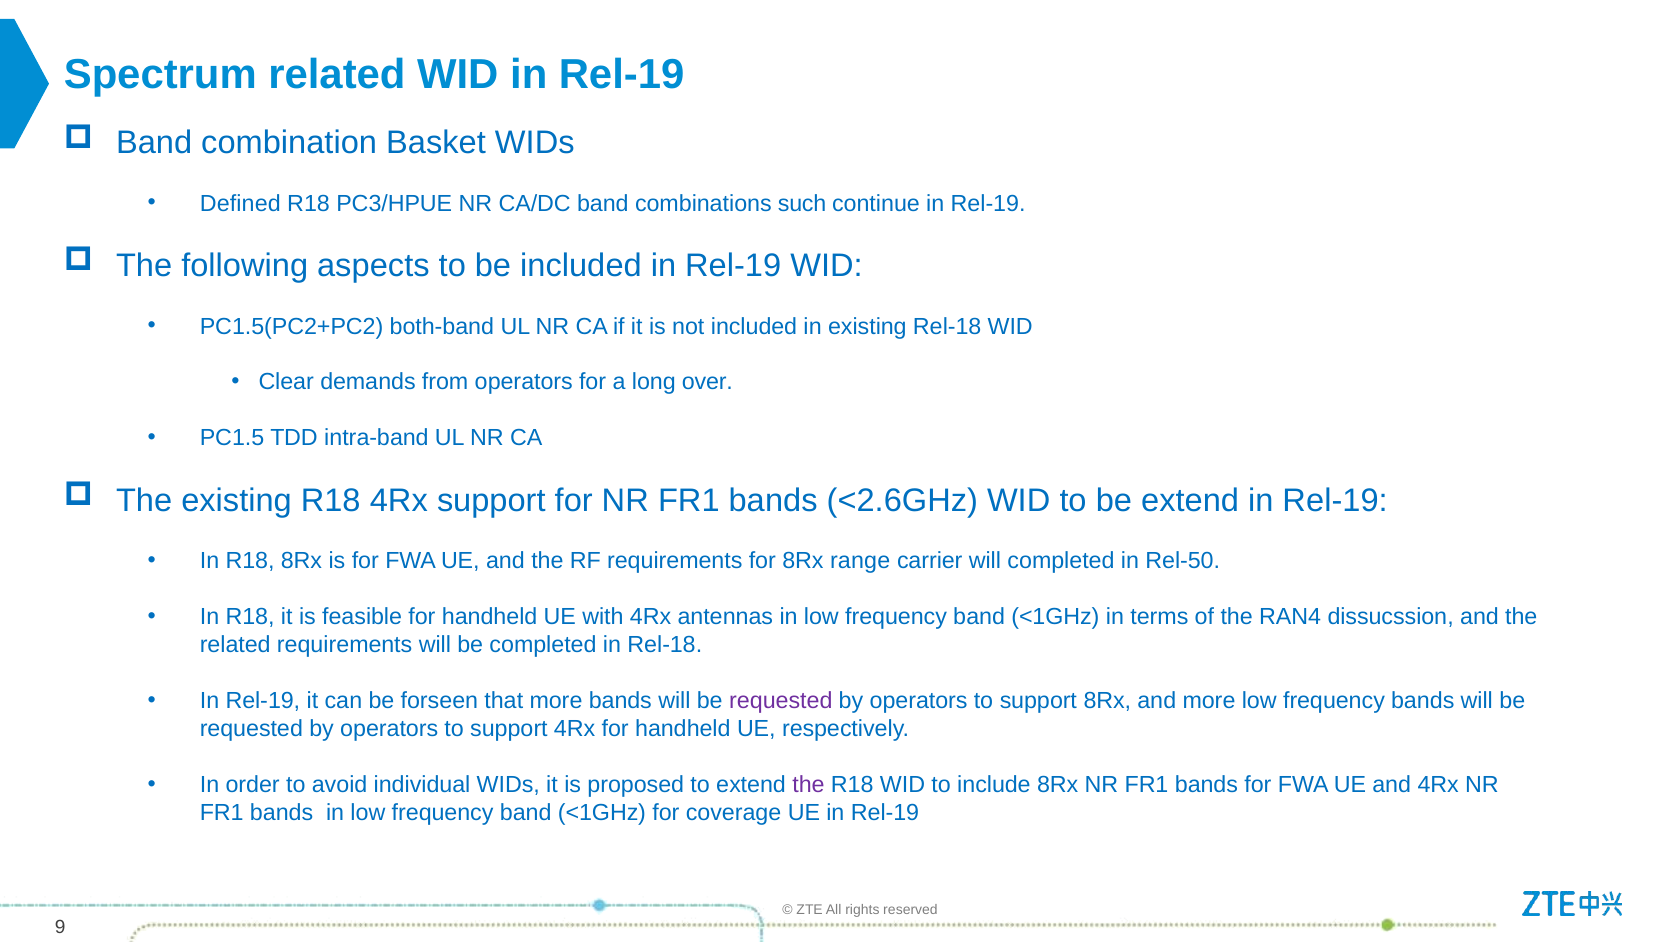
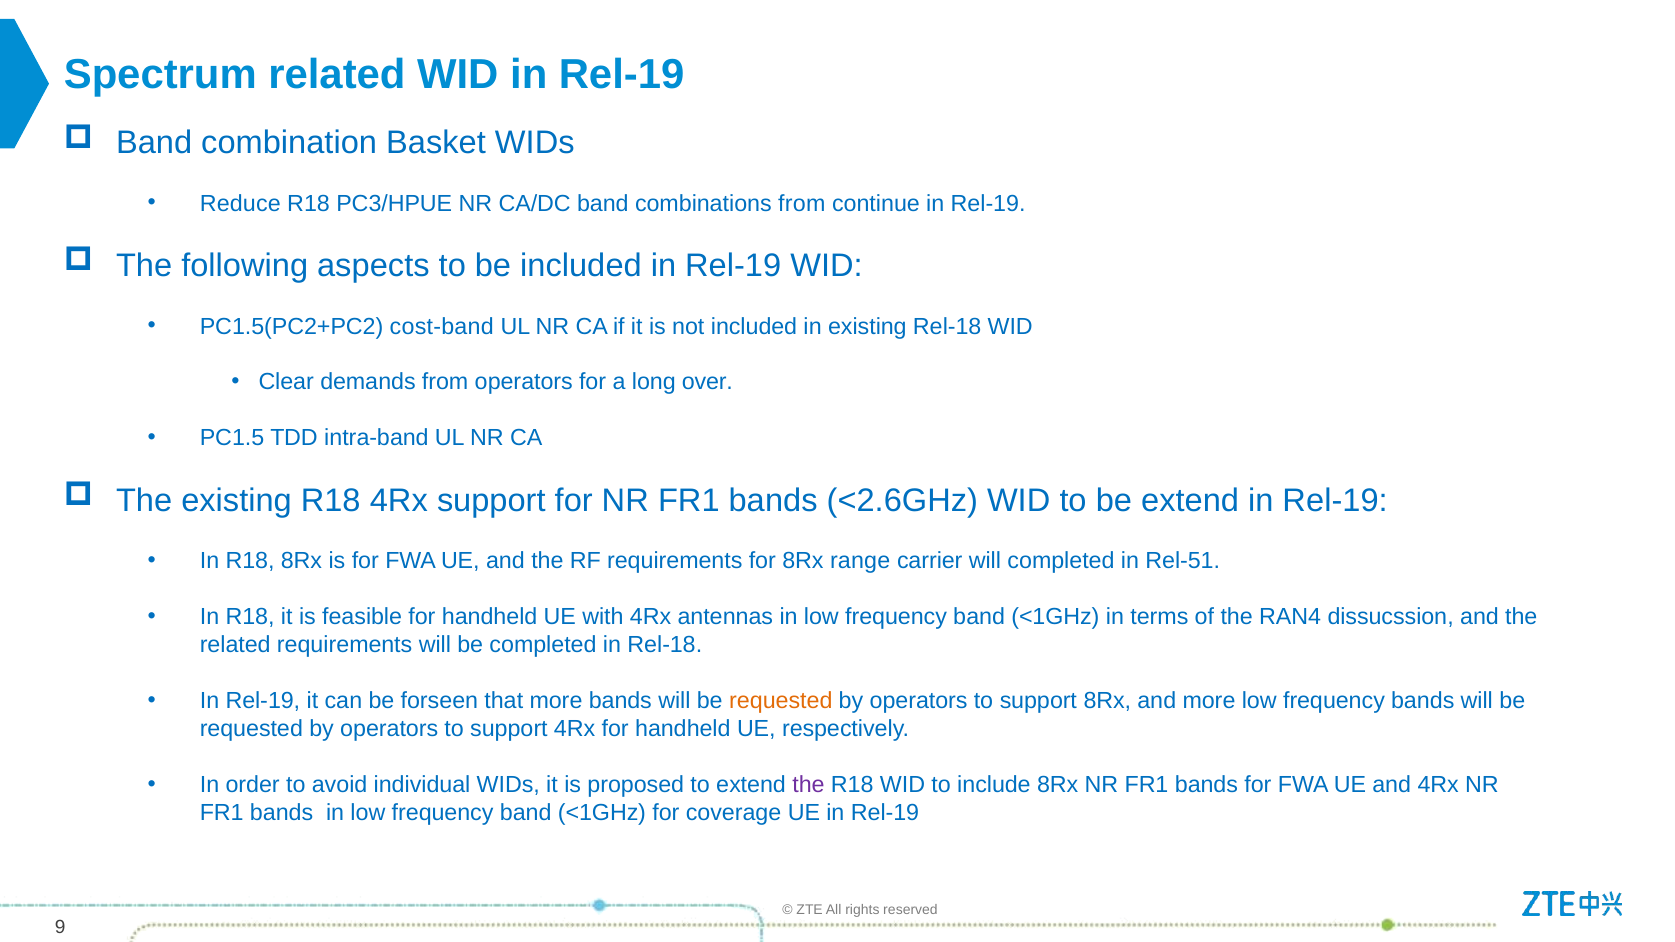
Defined: Defined -> Reduce (240, 203)
combinations such: such -> from (802, 203)
both-band: both-band -> cost-band (442, 326)
Rel-50: Rel-50 -> Rel-51 (1183, 561)
requested colour: purple -> orange (781, 701)
